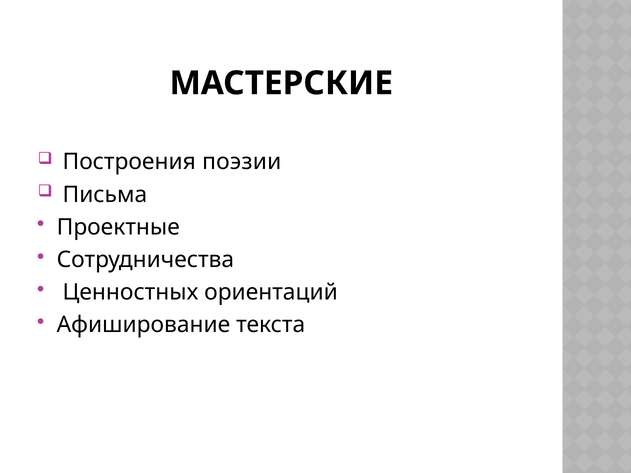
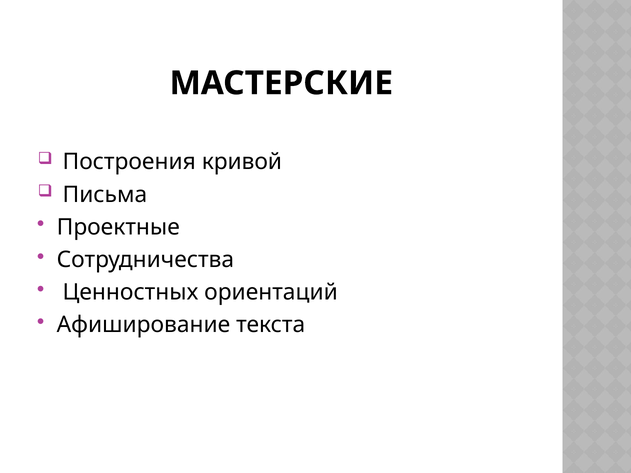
поэзии: поэзии -> кривой (242, 162)
